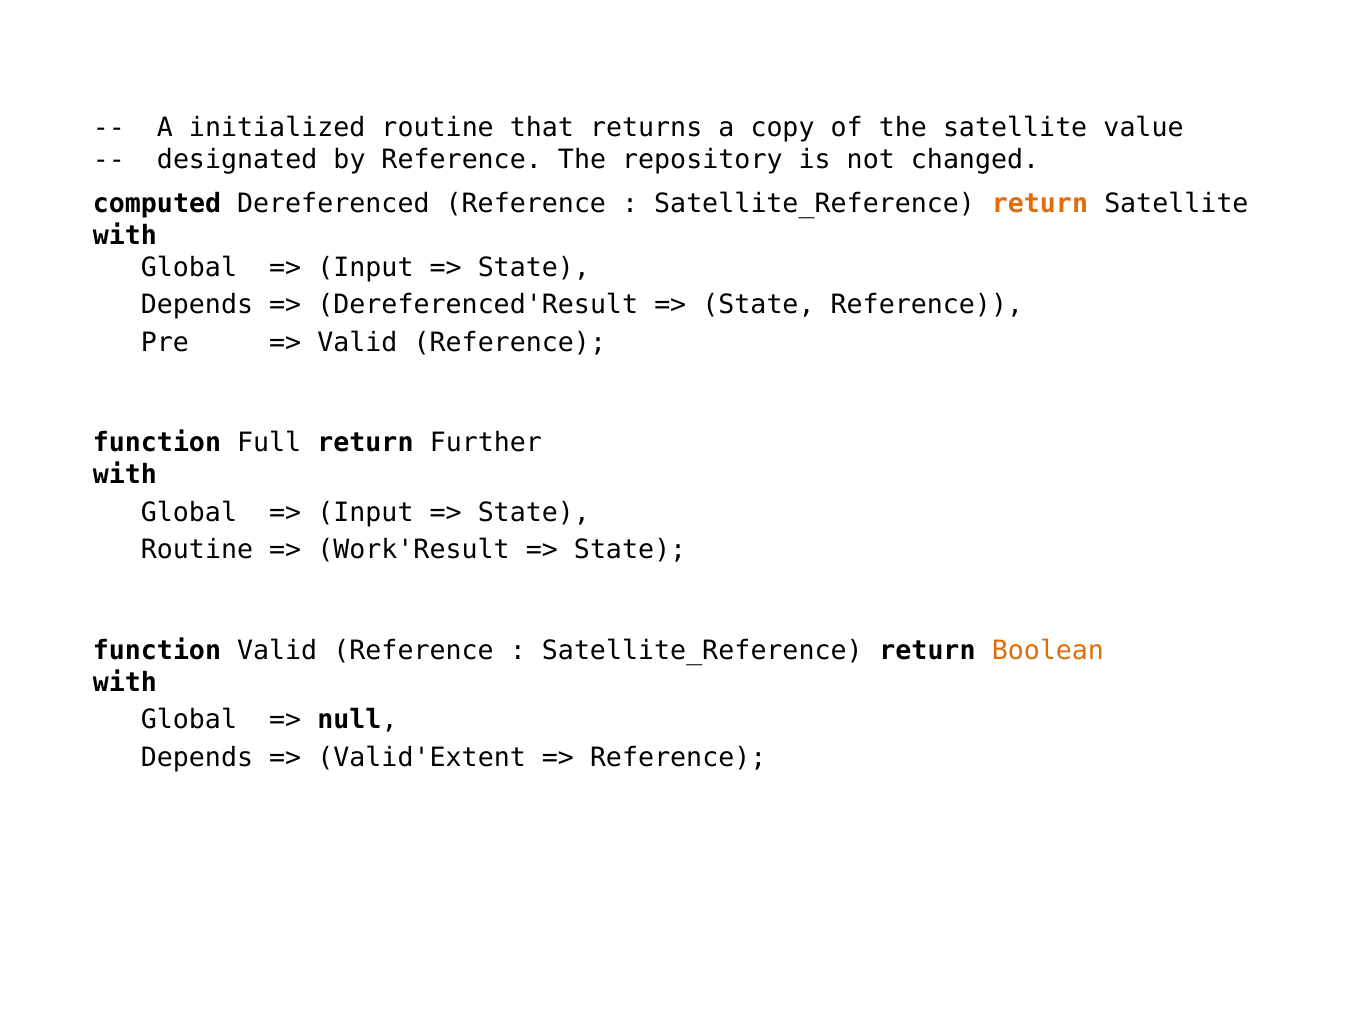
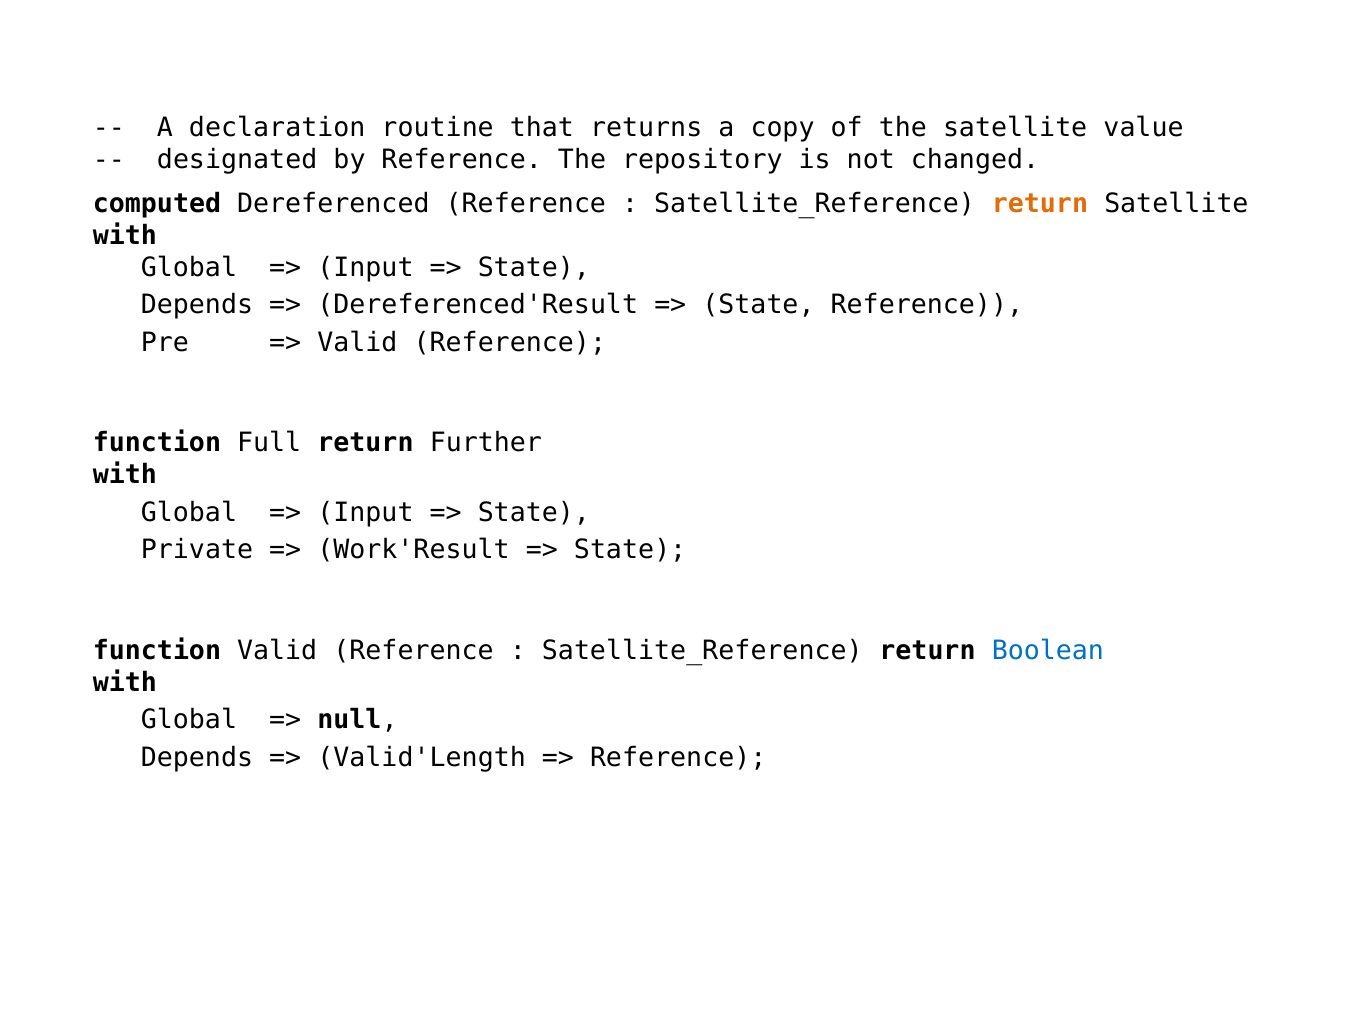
initialized: initialized -> declaration (277, 128)
Routine: Routine -> Private (197, 550)
Boolean colour: orange -> blue (1048, 651)
Valid'Extent: Valid'Extent -> Valid'Length (422, 758)
